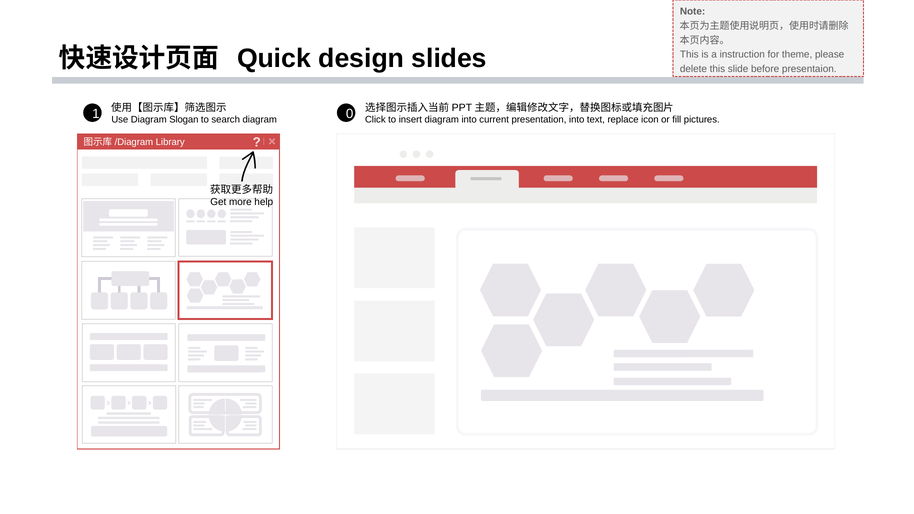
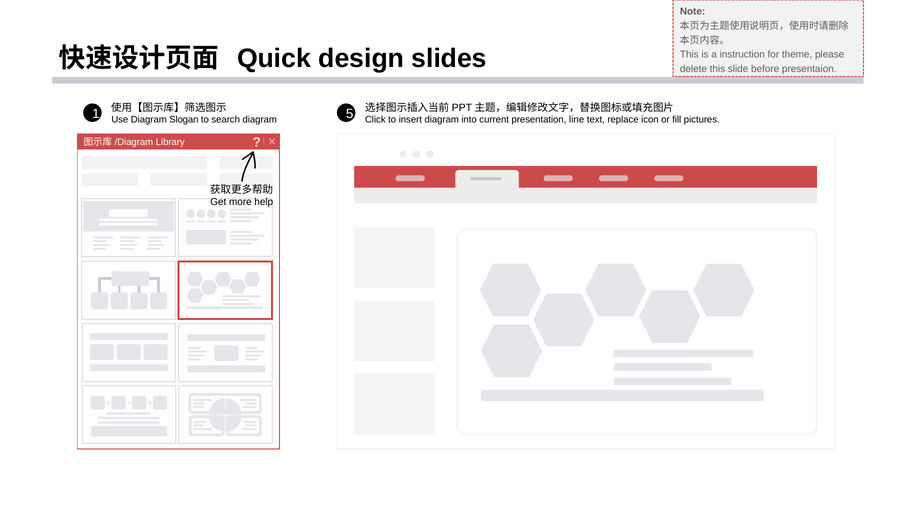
0: 0 -> 5 (350, 114)
presentation into: into -> line (577, 120)
